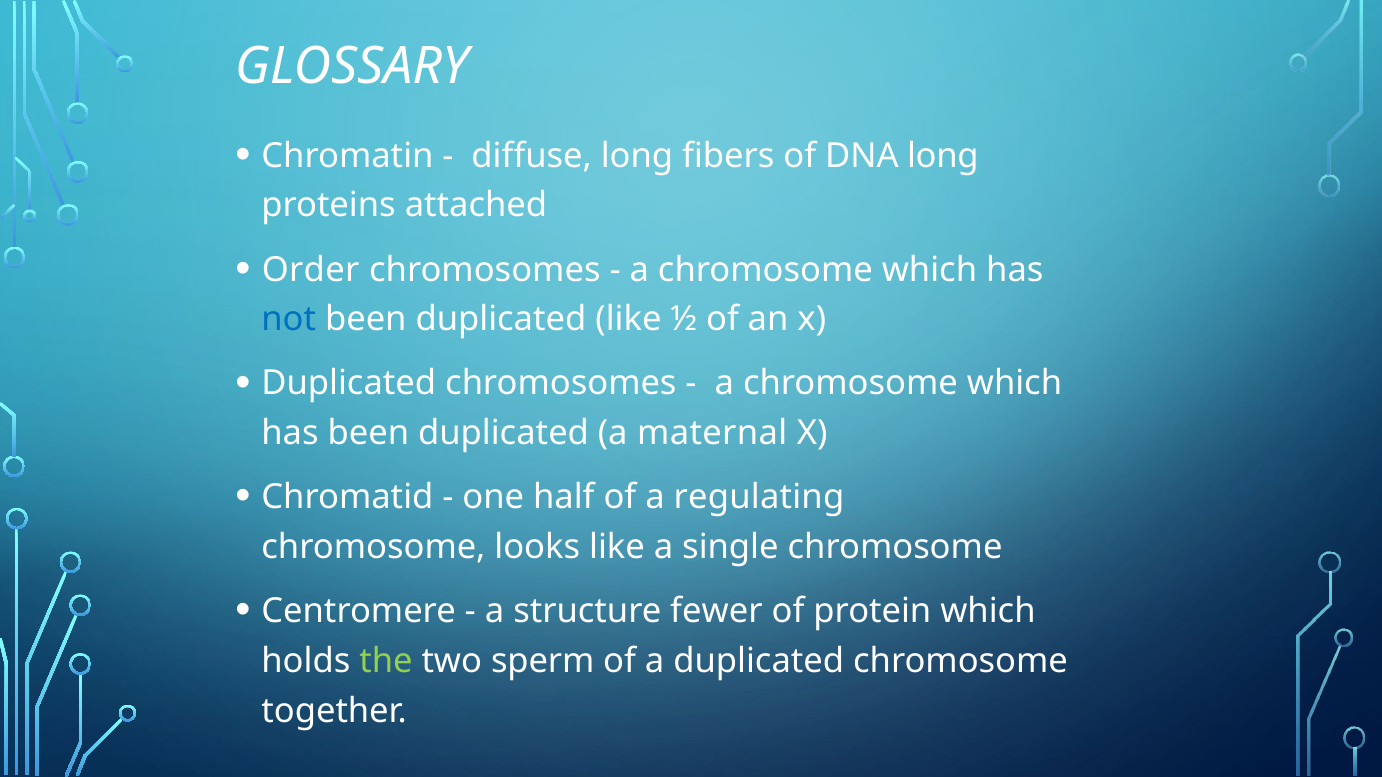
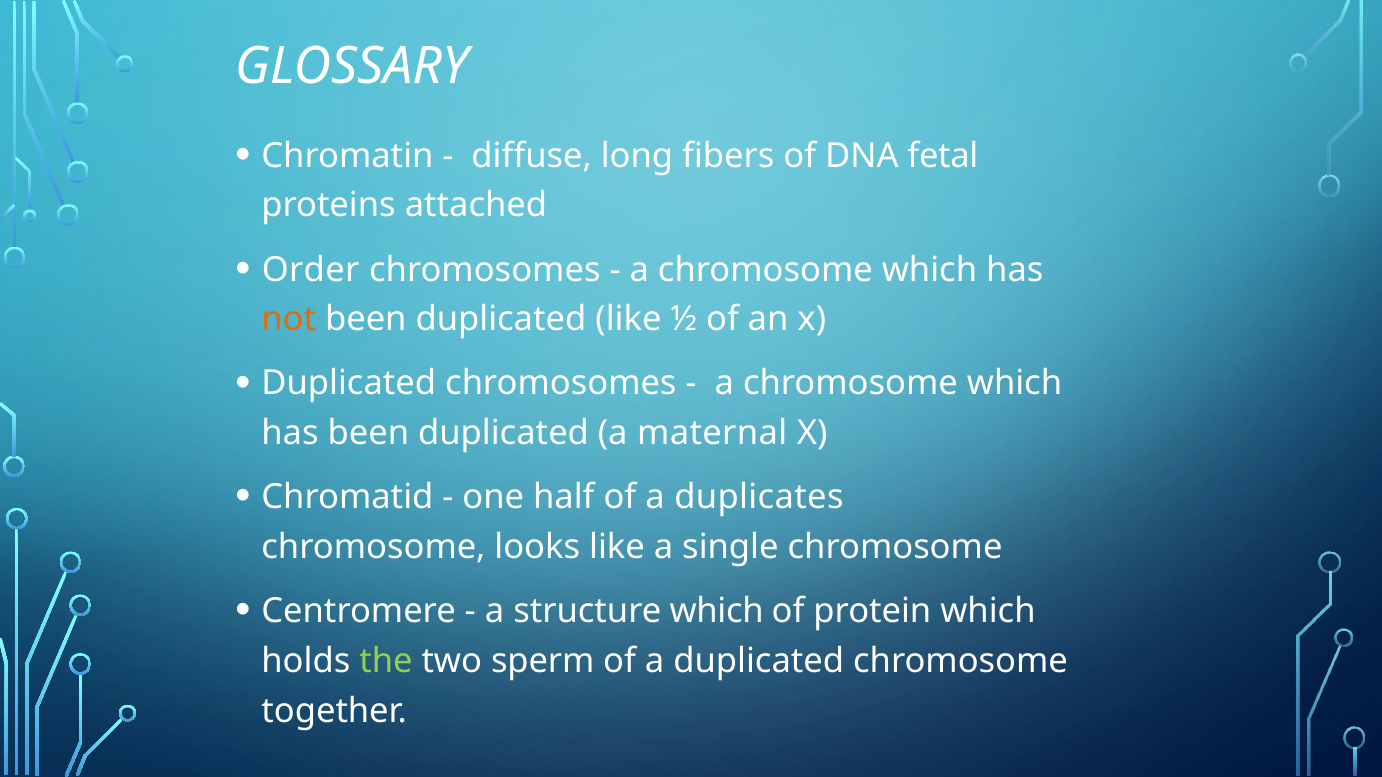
DNA long: long -> fetal (943, 156)
not colour: blue -> orange (289, 320)
regulating: regulating -> duplicates (759, 498)
structure fewer: fewer -> which (717, 612)
